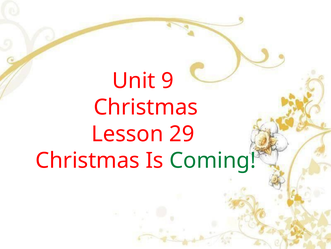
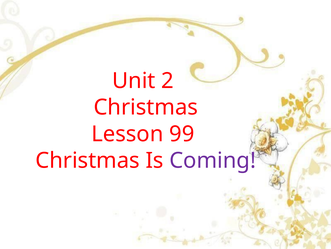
9: 9 -> 2 (167, 81)
29: 29 -> 99 (182, 134)
Coming colour: green -> purple (213, 160)
